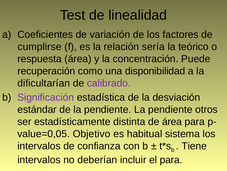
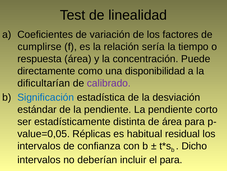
teórico: teórico -> tiempo (193, 46)
recuperación: recuperación -> directamente (46, 71)
Significación colour: purple -> blue (46, 97)
otros: otros -> corto (206, 109)
Objetivo: Objetivo -> Réplicas (92, 133)
sistema: sistema -> residual (182, 133)
Tiene: Tiene -> Dicho (194, 145)
